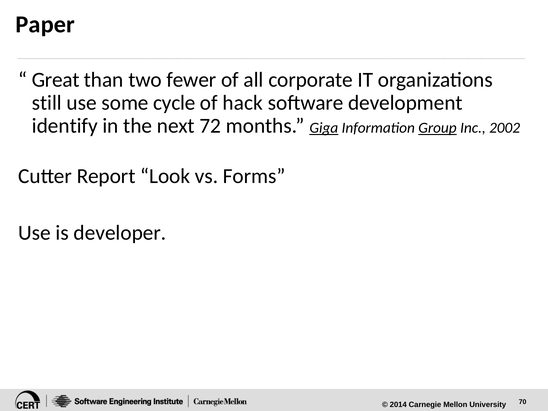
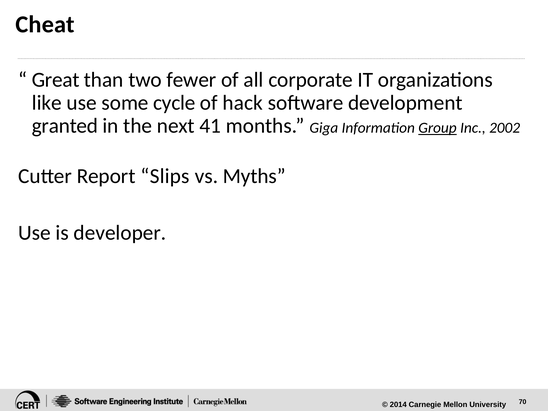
Paper: Paper -> Cheat (45, 24)
still: still -> like (47, 103)
identify: identify -> granted (65, 126)
72: 72 -> 41 (210, 126)
Giga underline: present -> none (324, 128)
Look: Look -> Slips (165, 176)
Forms: Forms -> Myths (254, 176)
